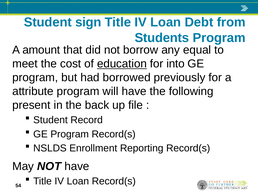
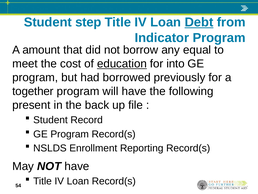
sign: sign -> step (88, 22)
Debt underline: none -> present (199, 22)
Students: Students -> Indicator (162, 38)
attribute: attribute -> together (33, 91)
